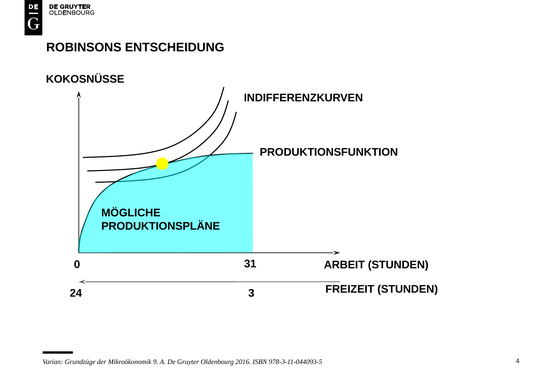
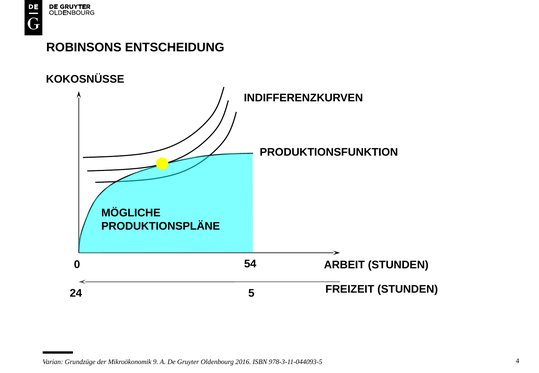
31: 31 -> 54 (250, 264)
3: 3 -> 5 (251, 293)
